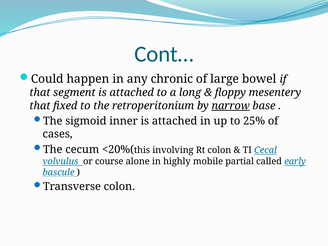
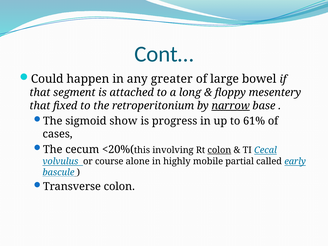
chronic: chronic -> greater (172, 79)
inner: inner -> show (123, 121)
attached: attached -> progress (175, 121)
25%: 25% -> 61% (254, 121)
colon underline: none -> present (219, 150)
